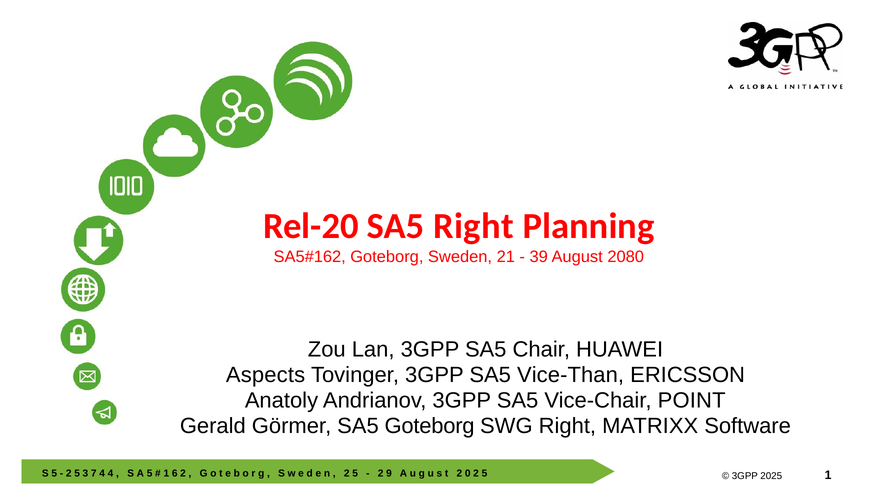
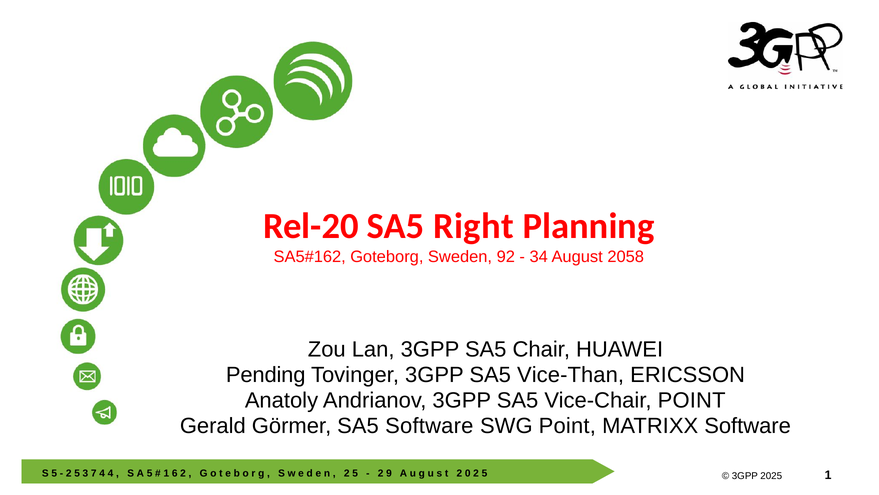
21: 21 -> 92 (506, 256)
39: 39 -> 34 (539, 256)
2080: 2080 -> 2058 (626, 256)
Aspects: Aspects -> Pending (266, 375)
SA5 Goteborg: Goteborg -> Software (429, 426)
SWG Right: Right -> Point (567, 426)
